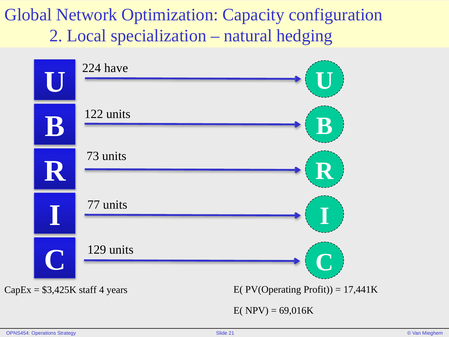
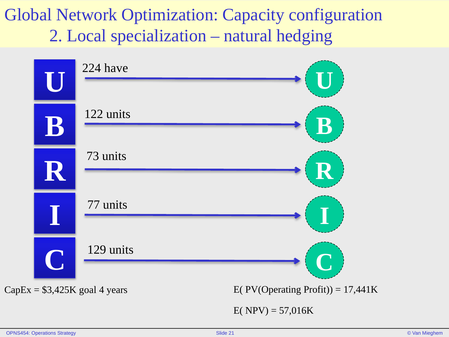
staff: staff -> goal (88, 290)
69,016K: 69,016K -> 57,016K (296, 310)
